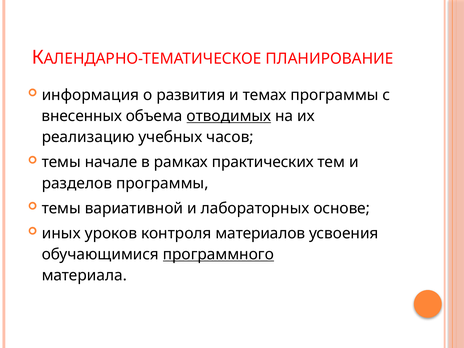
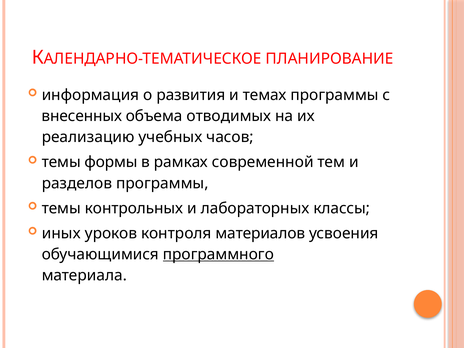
отводимых underline: present -> none (229, 116)
начале: начале -> формы (111, 162)
практических: практических -> современной (263, 162)
вариативной: вариативной -> контрольных (134, 208)
основе: основе -> классы (342, 208)
